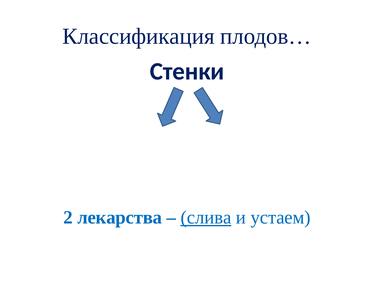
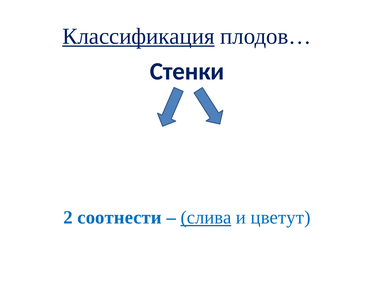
Классификация underline: none -> present (138, 36)
лекарства: лекарства -> соотнести (120, 217)
устаем: устаем -> цветут (281, 217)
